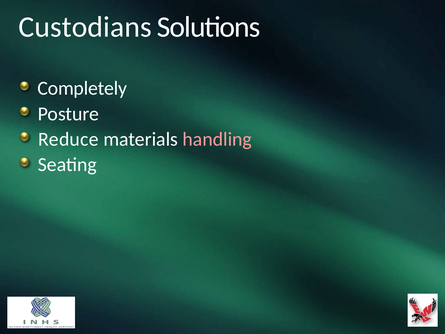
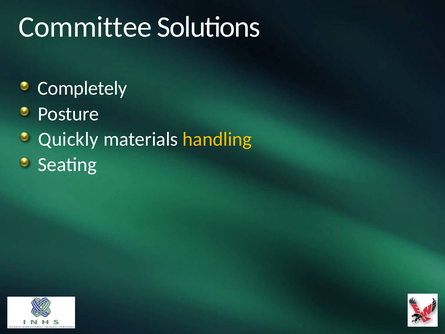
Custodians: Custodians -> Committee (85, 27)
Reduce: Reduce -> Quickly (68, 139)
handling colour: pink -> yellow (217, 139)
